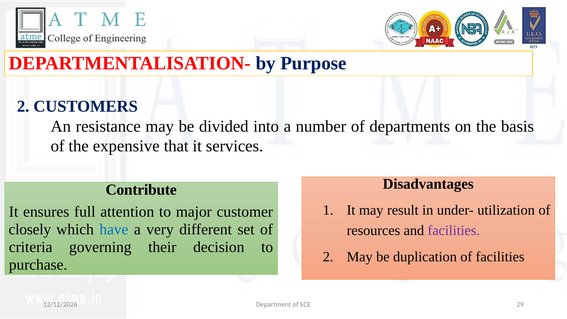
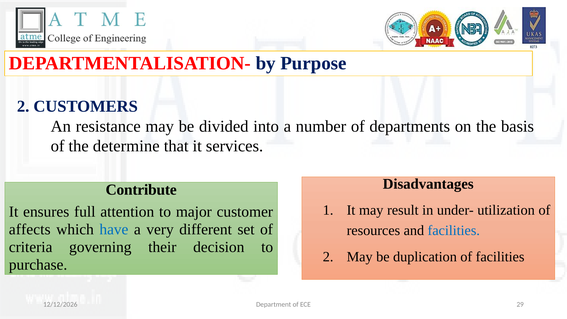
expensive: expensive -> determine (126, 146)
closely: closely -> affects (30, 229)
facilities colour: purple -> blue (454, 230)
